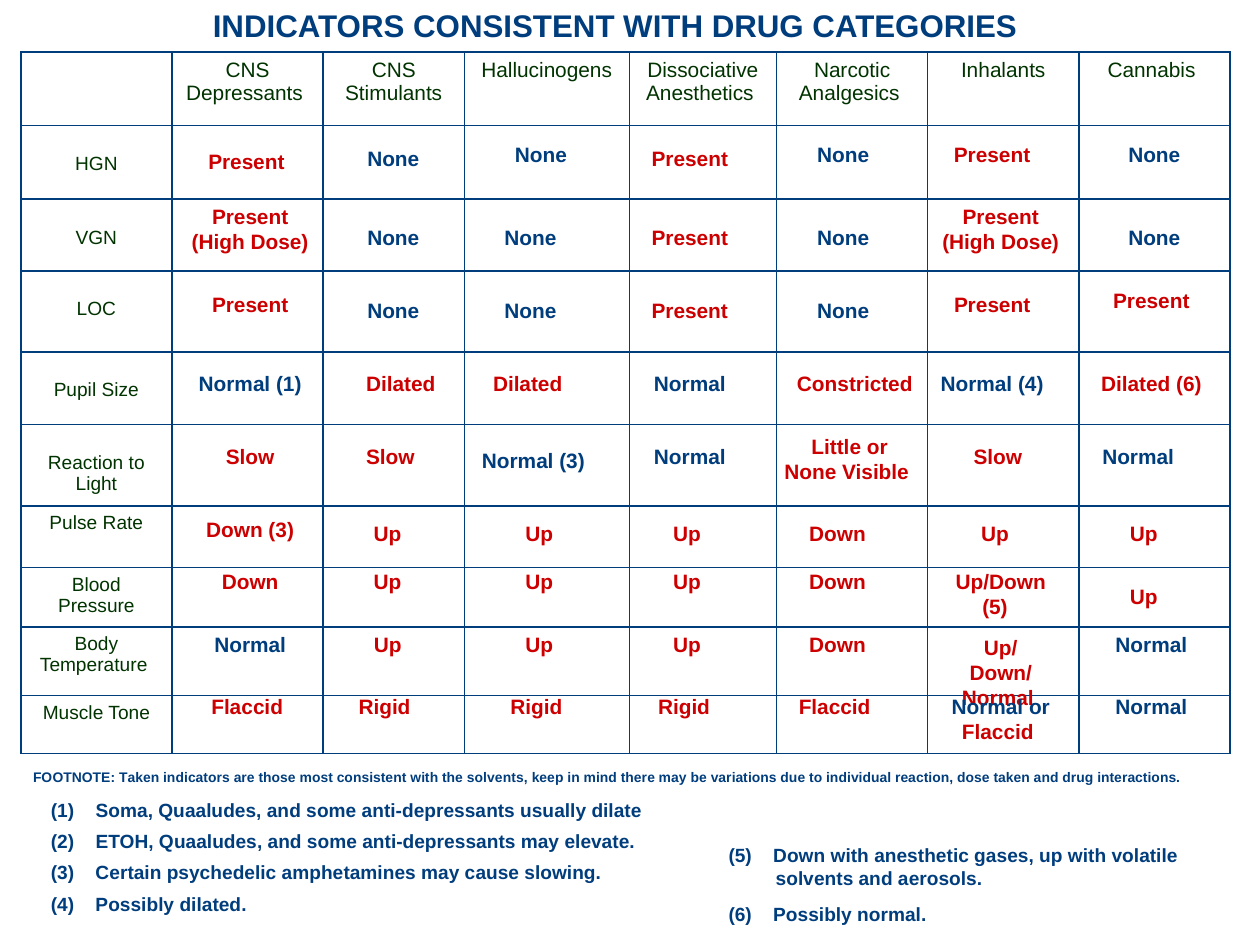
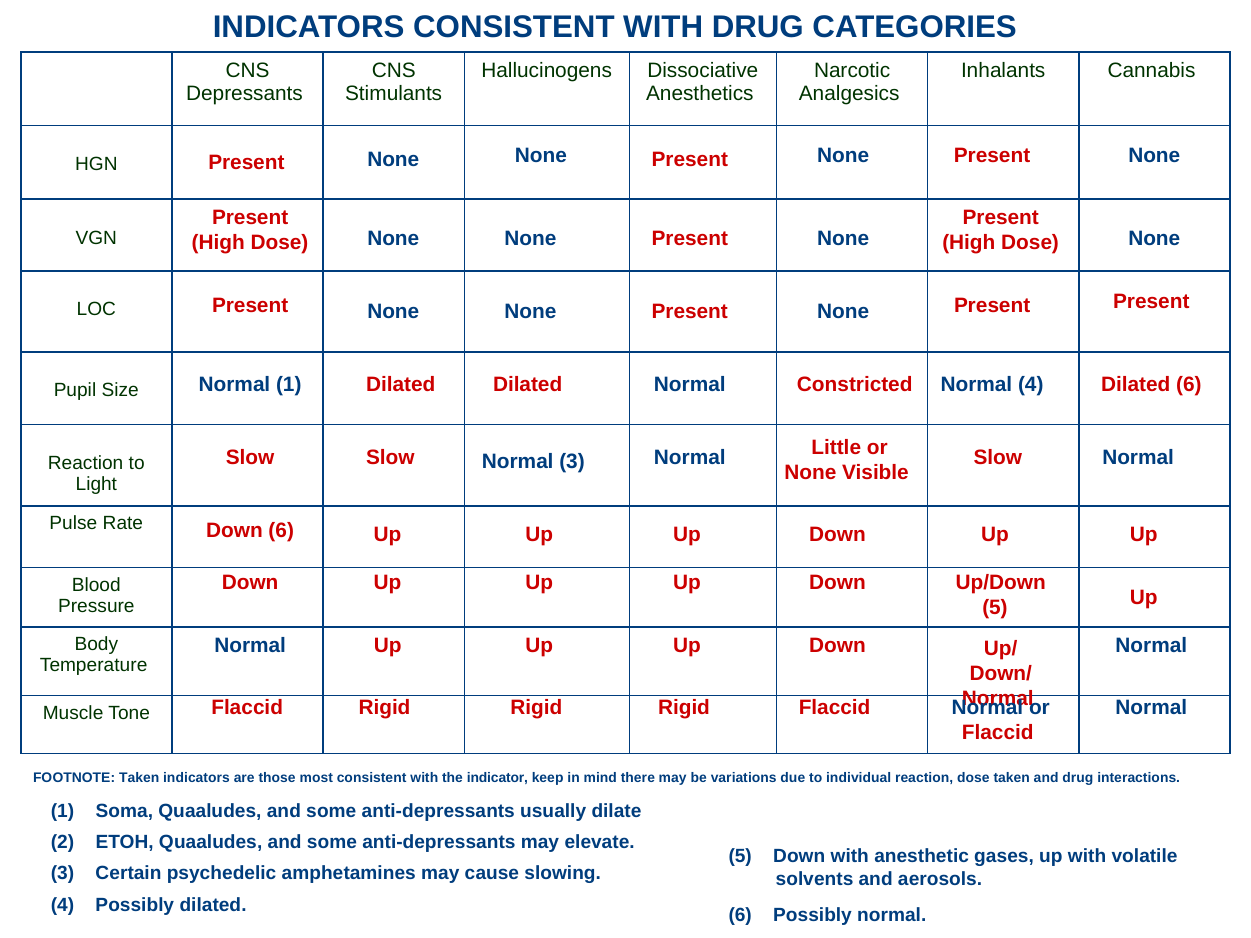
Down 3: 3 -> 6 (281, 531)
the solvents: solvents -> indicator (497, 778)
